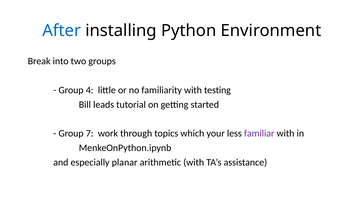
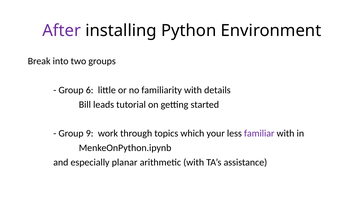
After colour: blue -> purple (62, 31)
4: 4 -> 6 (90, 90)
testing: testing -> details (217, 90)
7: 7 -> 9 (90, 133)
